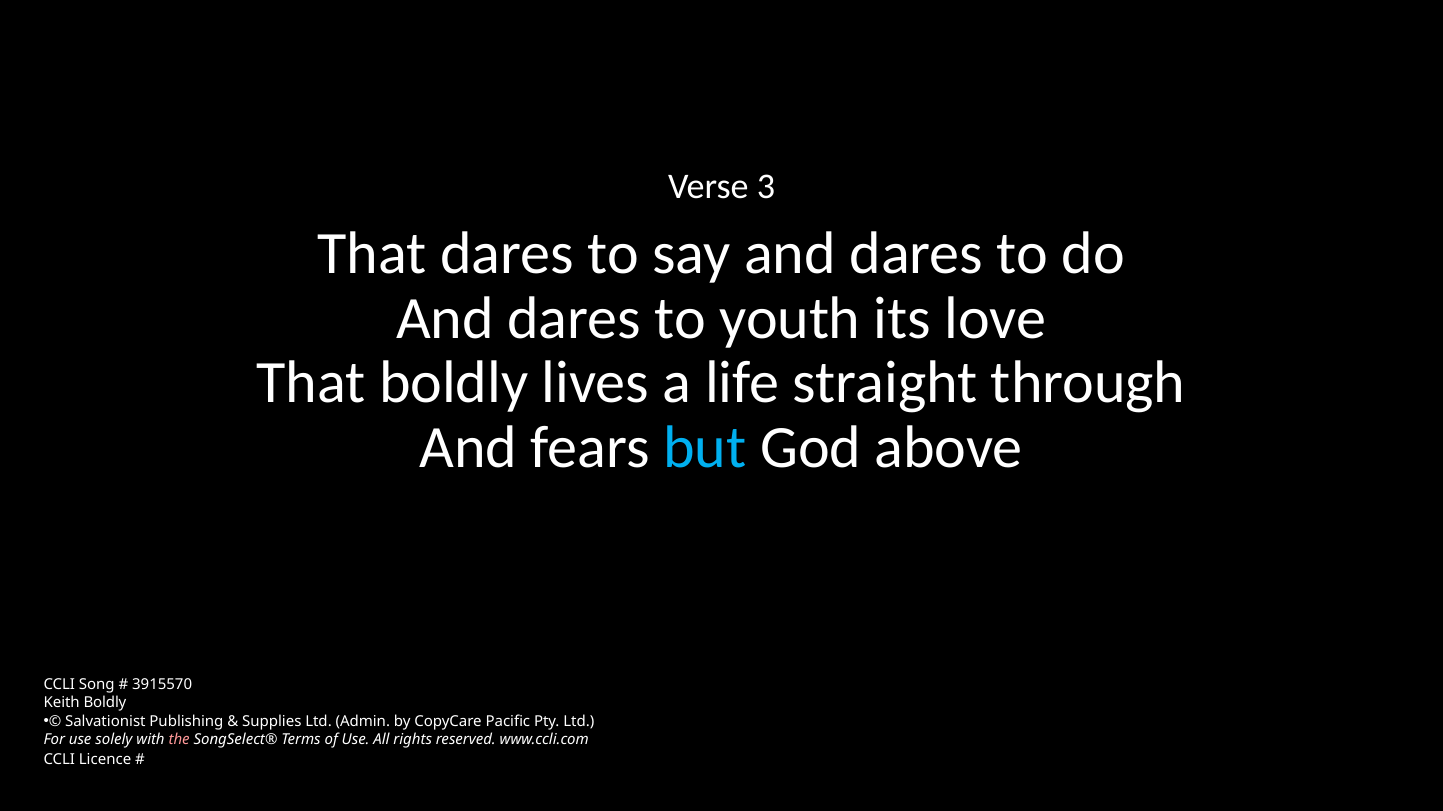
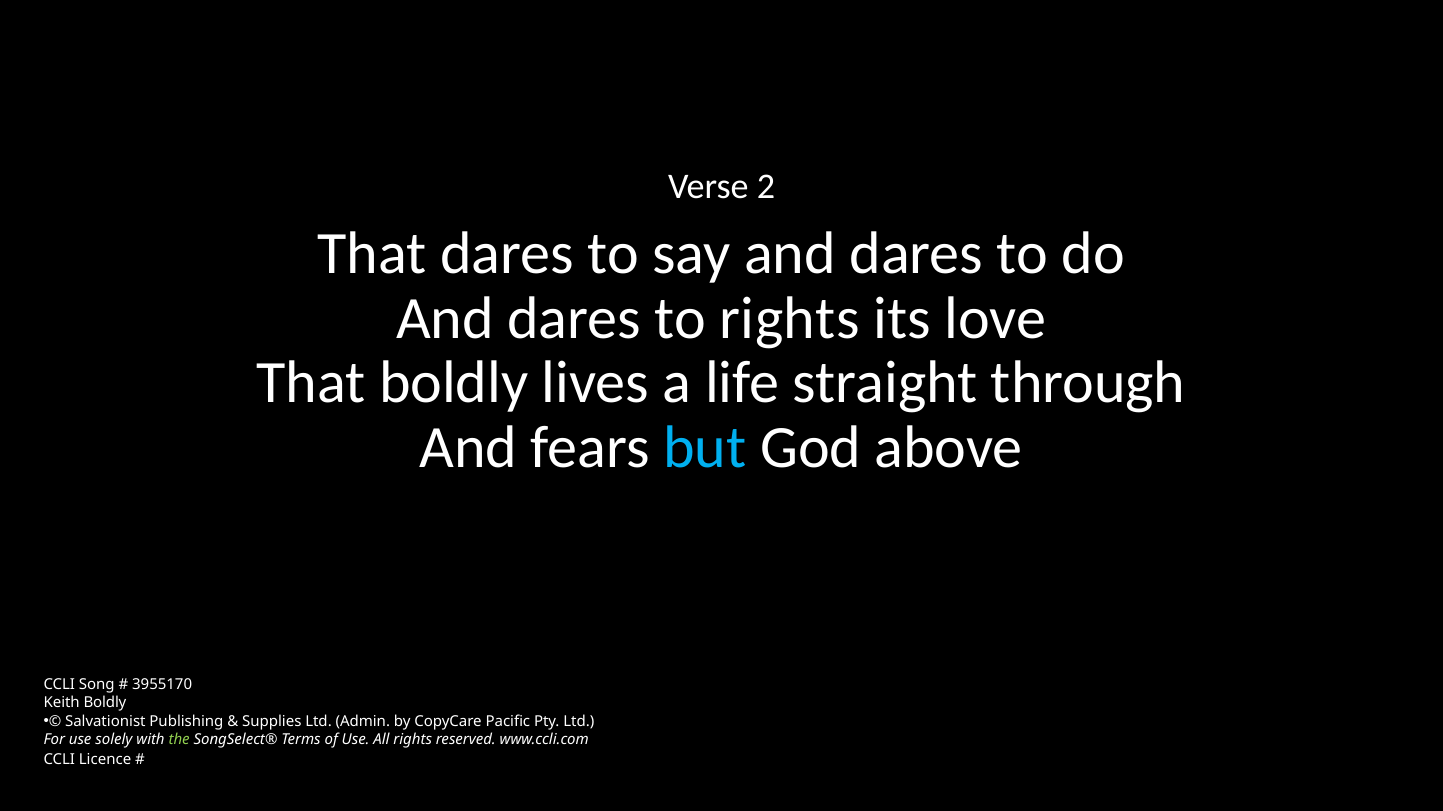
3: 3 -> 2 (766, 187)
to youth: youth -> rights (790, 318)
3915570: 3915570 -> 3955170 (162, 686)
the colour: pink -> light green (179, 740)
